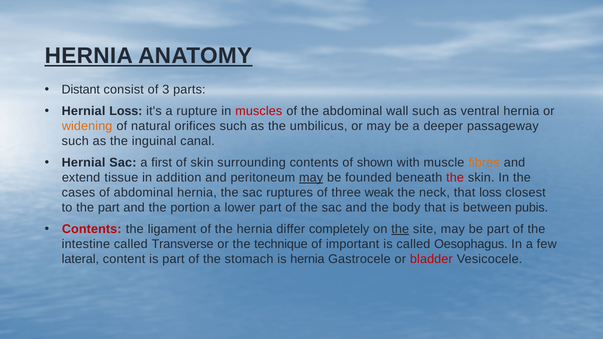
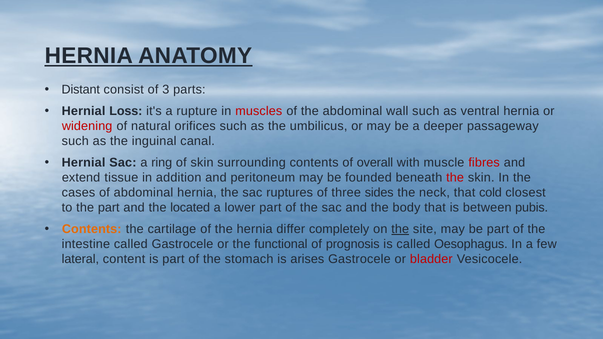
widening colour: orange -> red (87, 126)
first: first -> ring (162, 163)
shown: shown -> overall (375, 163)
fibres colour: orange -> red (484, 163)
may underline: present -> none (311, 178)
weak: weak -> sides (379, 193)
that loss: loss -> cold (490, 193)
portion: portion -> located (190, 208)
Contents colour: red -> orange (92, 229)
ligament: ligament -> cartilage (172, 229)
called Transverse: Transverse -> Gastrocele (182, 244)
technique: technique -> functional (281, 244)
important: important -> prognosis (353, 244)
is hernia: hernia -> arises (307, 259)
